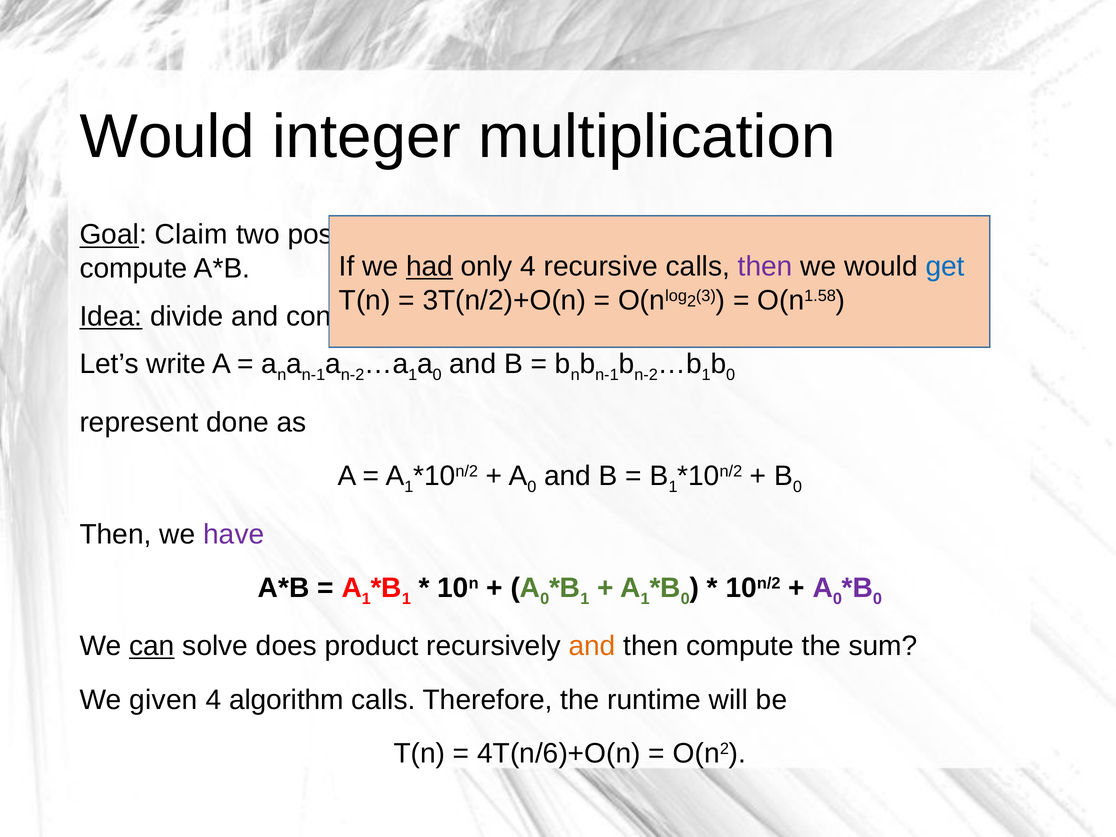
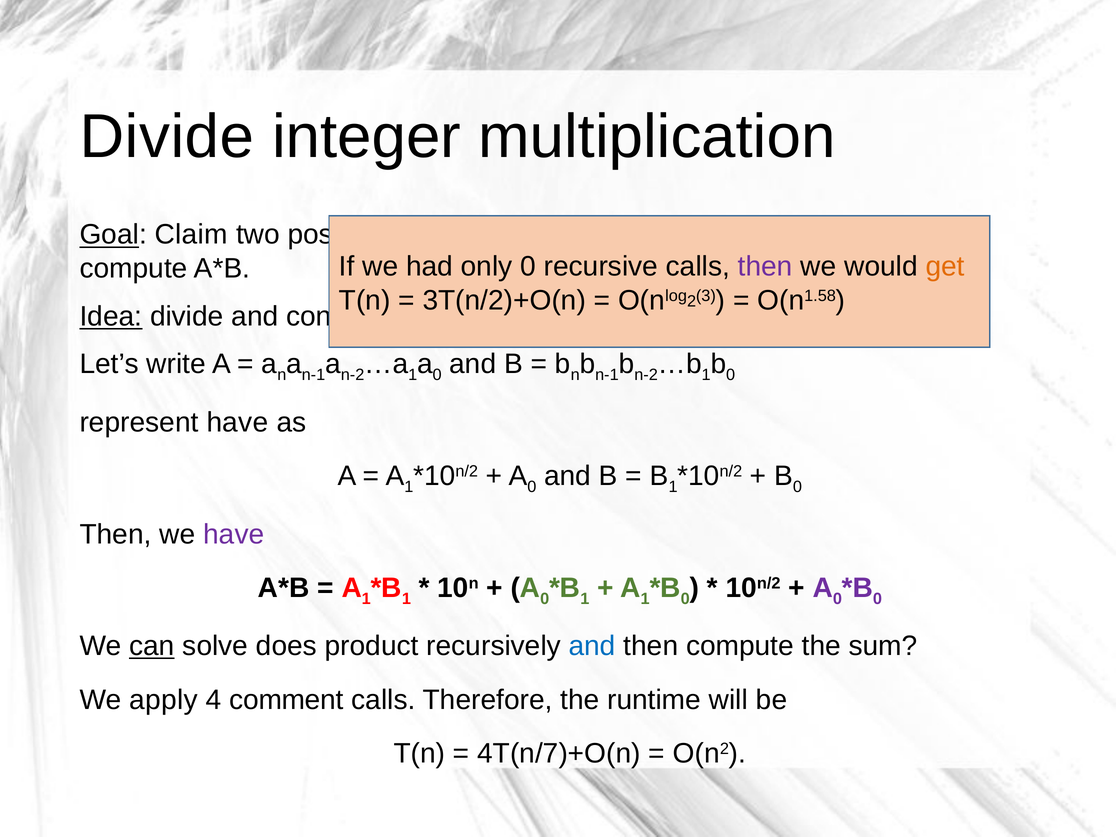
Would: Would -> Divide (167, 137)
had underline: present -> none (430, 267)
only 4: 4 -> 0 (528, 267)
get colour: blue -> orange (945, 267)
represent done: done -> have (237, 422)
and colour: orange -> blue (592, 646)
given: given -> apply (163, 700)
algorithm: algorithm -> comment (286, 700)
4T(n/6)+O(n: 4T(n/6)+O(n -> 4T(n/7)+O(n (559, 753)
